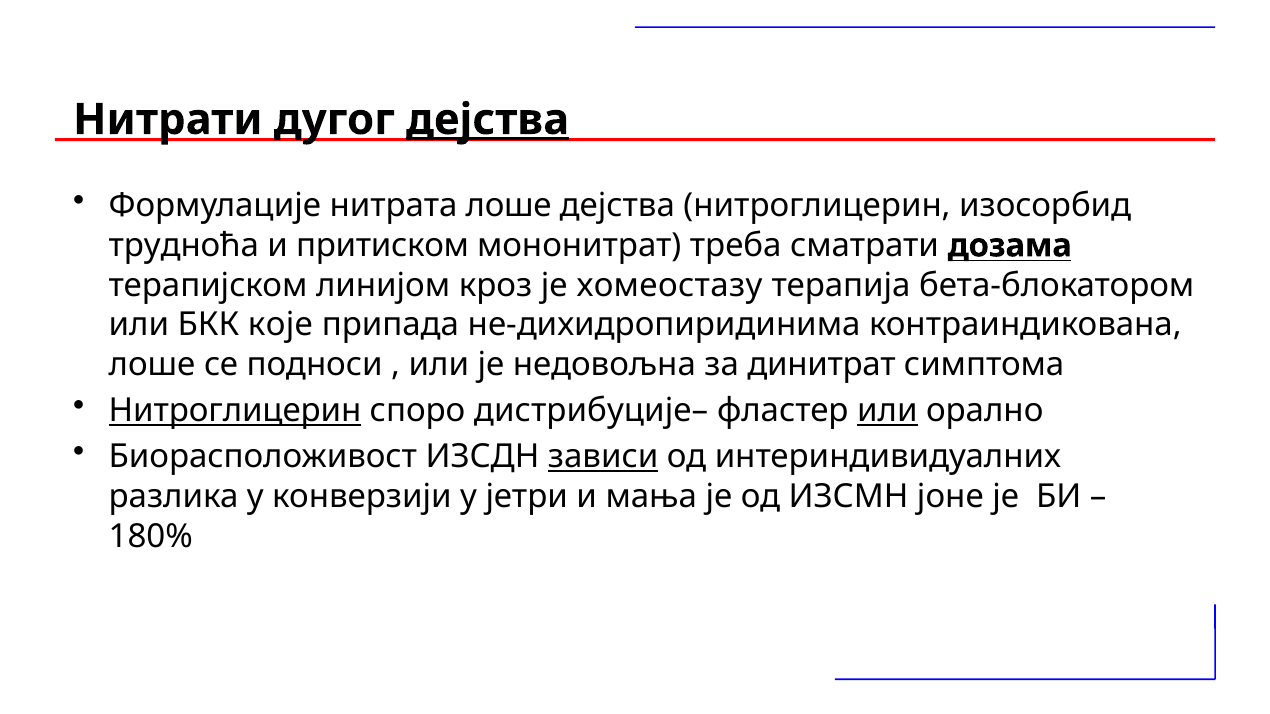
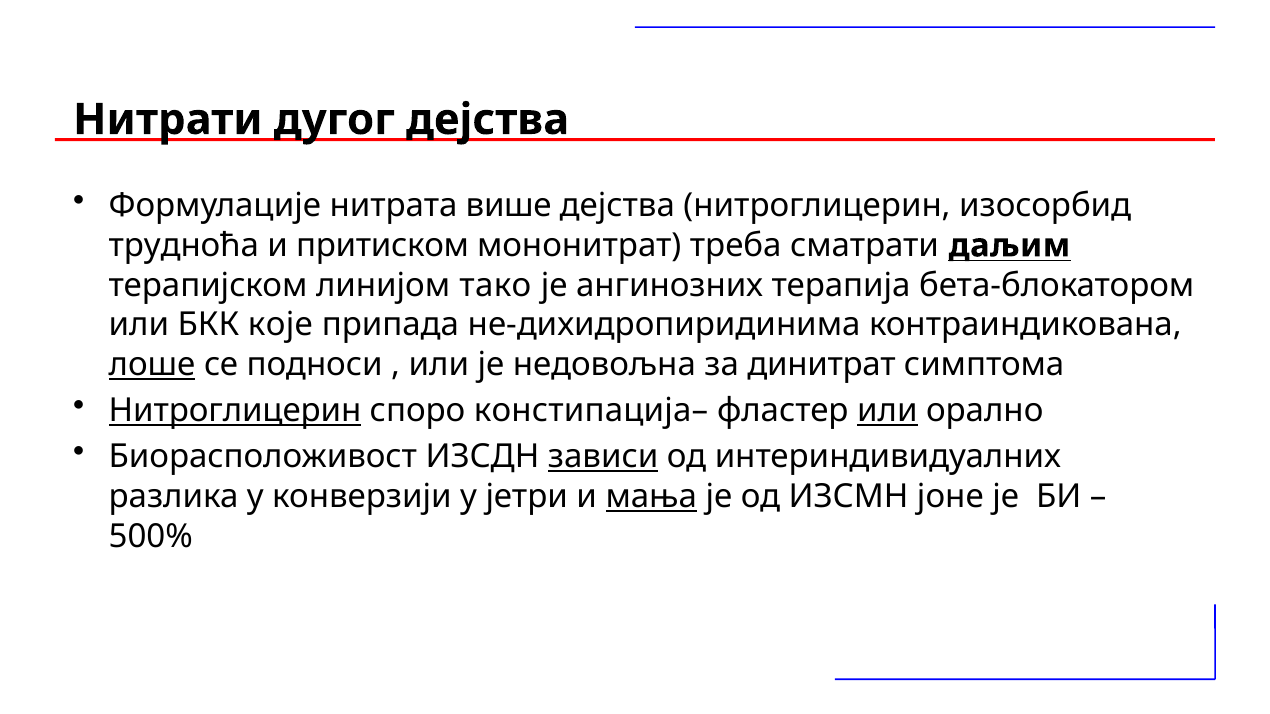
дејства underline: present -> none (488, 120)
нитрата лоше: лоше -> више (509, 206)
дозама: дозама -> даљим (1010, 246)
кроз: кроз -> тако (495, 285)
хомеостазу: хомеостазу -> ангинозних (670, 285)
лоше underline: none -> present (152, 365)
дистрибуције–: дистрибуције– -> констипација– (591, 411)
мања underline: none -> present (651, 497)
180%: 180% -> 500% (151, 537)
